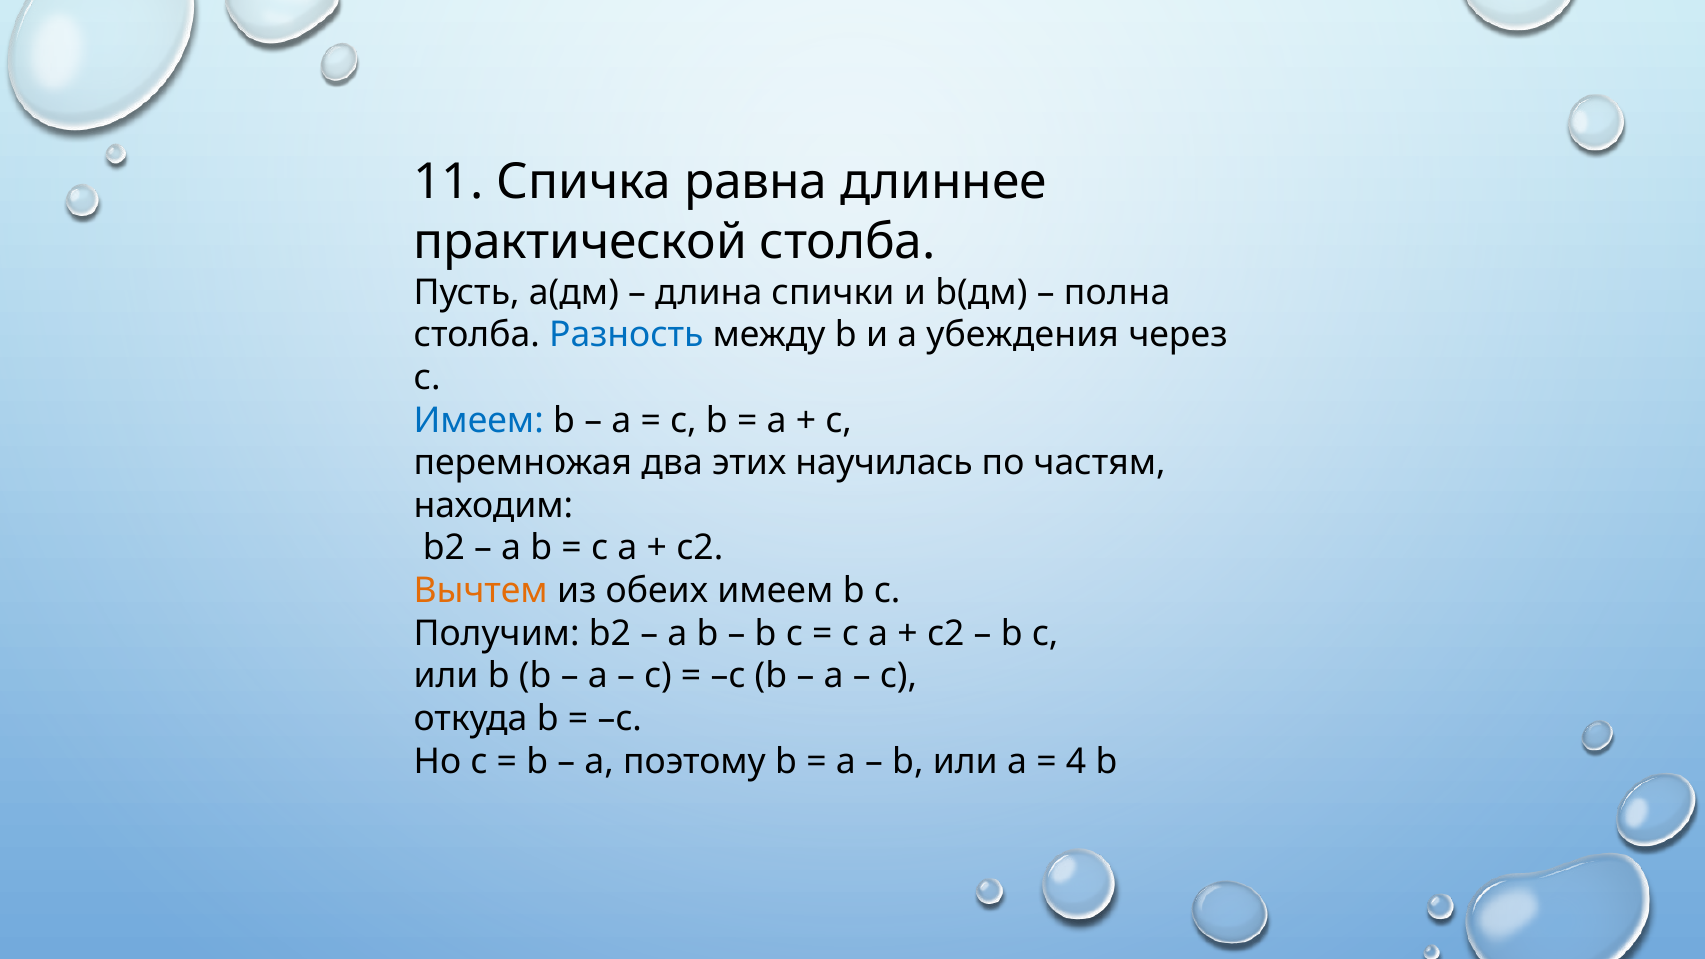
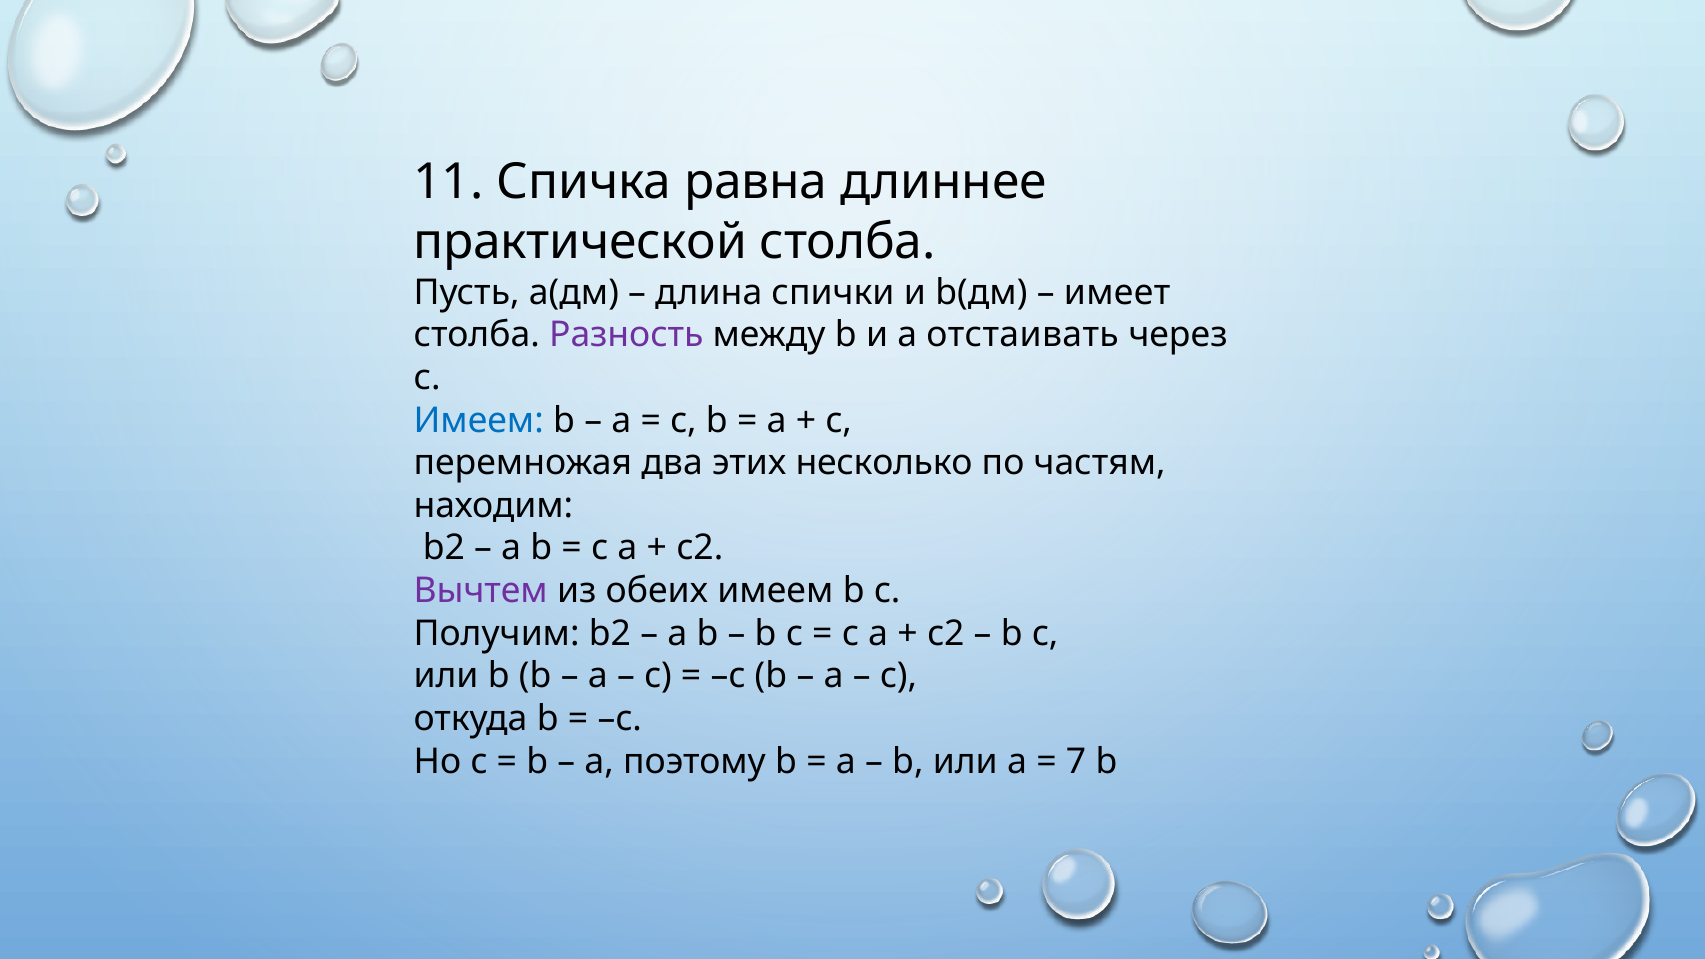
полна: полна -> имеет (1117, 292)
Разность colour: blue -> purple (626, 335)
убеждения: убеждения -> отстаивать (1023, 335)
научилась: научилась -> несколько (884, 463)
Вычтем colour: orange -> purple (481, 591)
4: 4 -> 7 (1076, 761)
